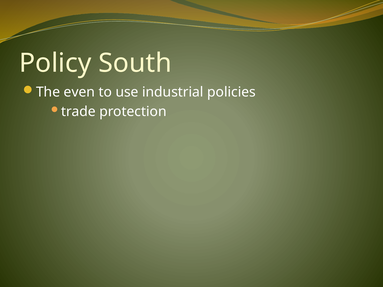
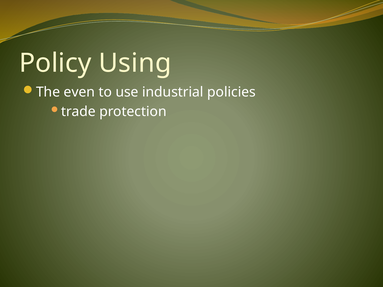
South: South -> Using (135, 63)
